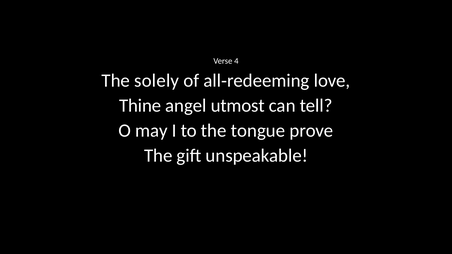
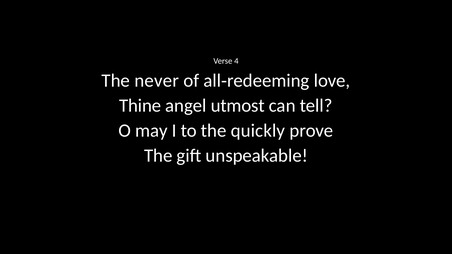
solely: solely -> never (157, 81)
tongue: tongue -> quickly (258, 131)
